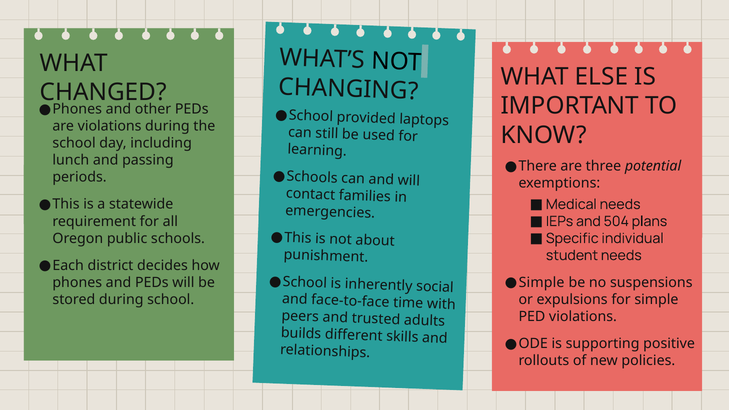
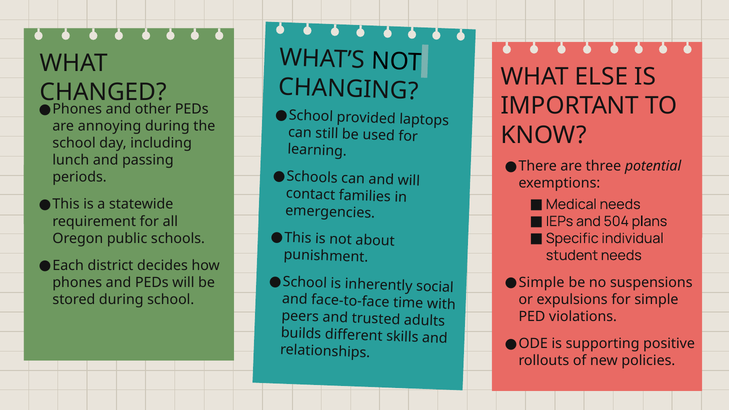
are violations: violations -> annoying (110, 126)
